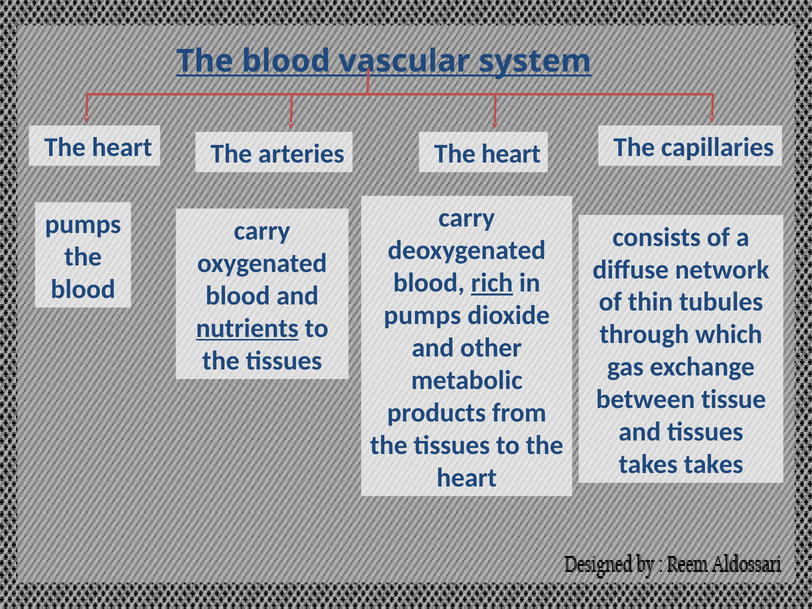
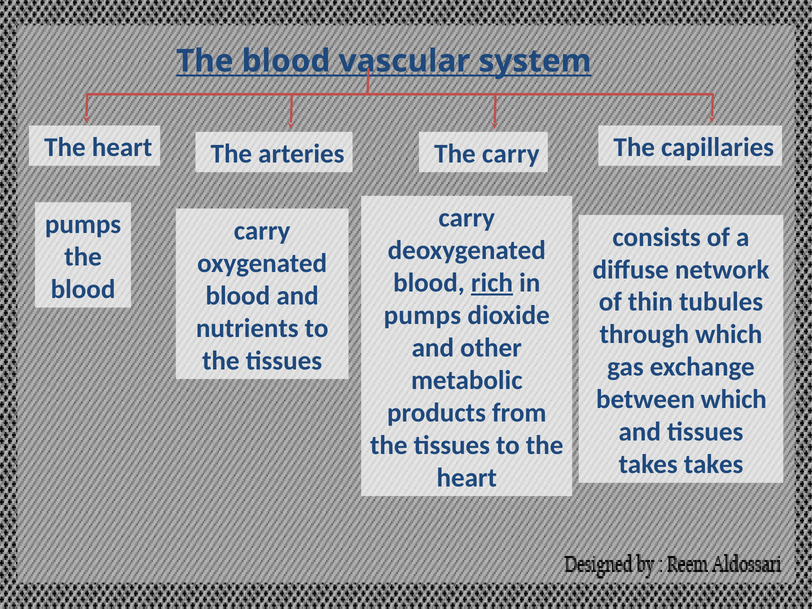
arteries The heart: heart -> carry (511, 154)
nutrients underline: present -> none (247, 328)
between tissue: tissue -> which (734, 399)
